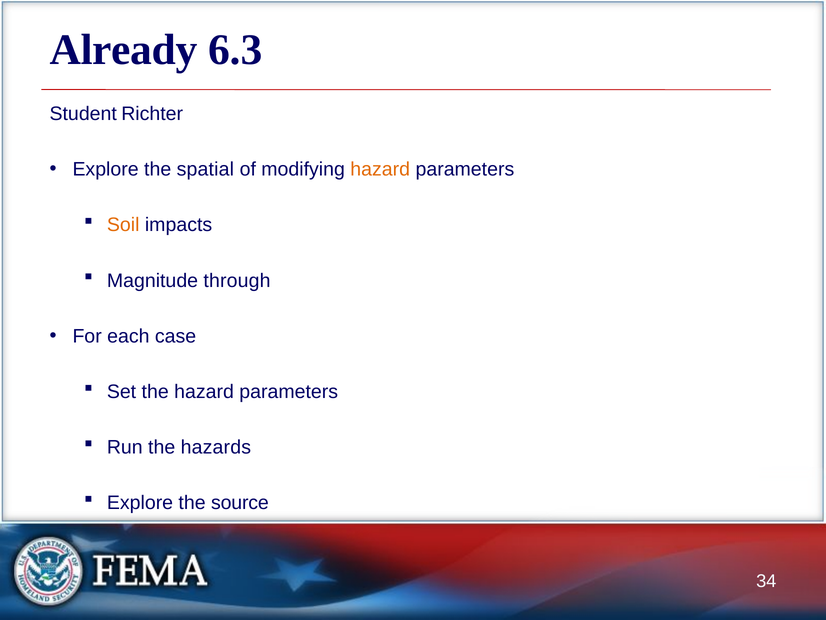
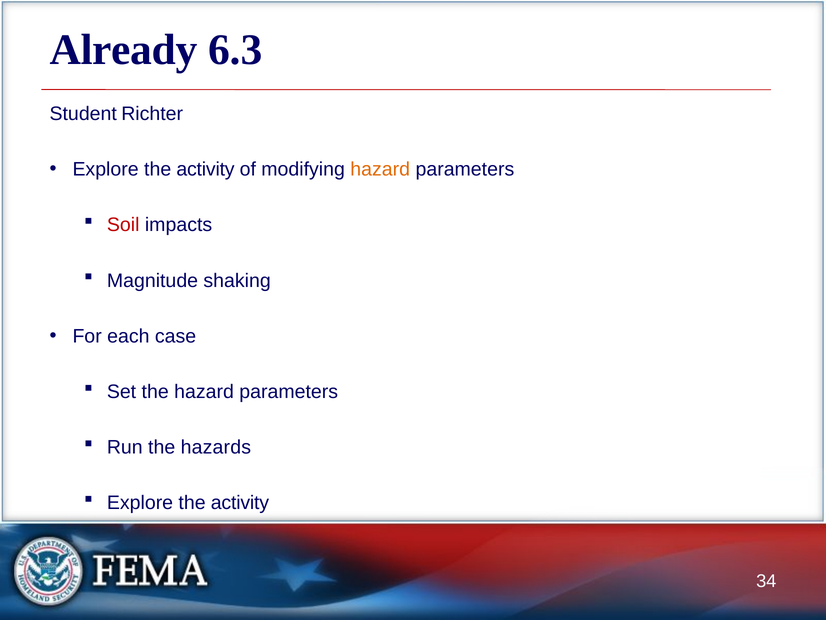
spatial: spatial -> activity (206, 169)
Soil colour: orange -> red (123, 225)
through: through -> shaking (237, 280)
source: source -> activity (240, 503)
